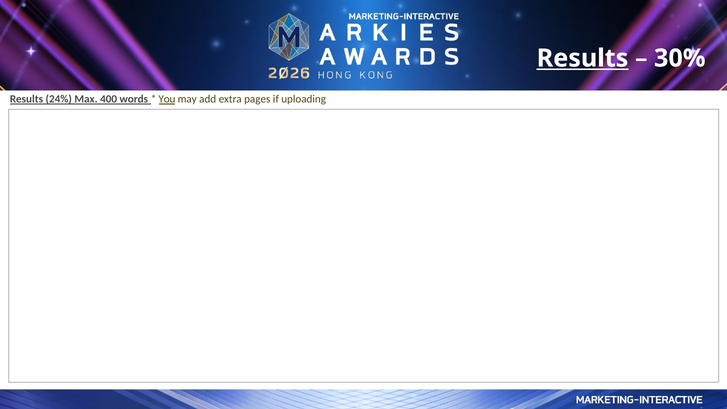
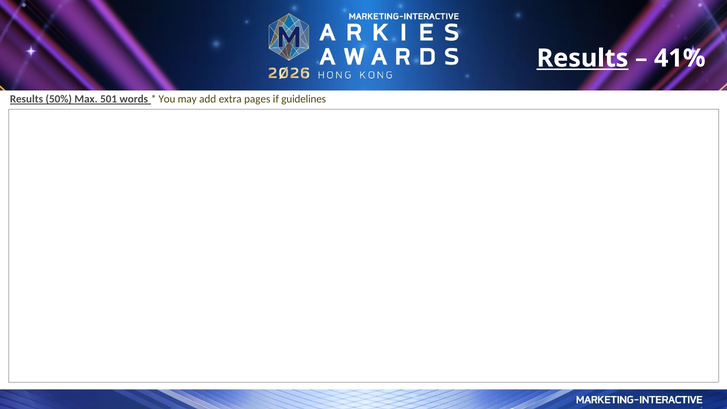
30%: 30% -> 41% (680, 58)
24%: 24% -> 50% (59, 99)
400: 400 -> 501 (109, 99)
You underline: present -> none (167, 99)
uploading: uploading -> guidelines (304, 99)
